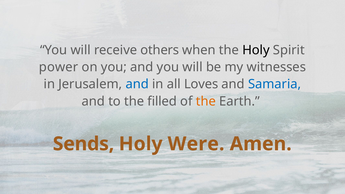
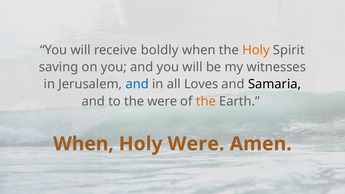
others: others -> boldly (160, 50)
Holy colour: black -> orange (256, 50)
power: power -> saving (59, 67)
Samaria colour: blue -> black (275, 84)
the filled: filled -> were (162, 101)
Sends: Sends -> When (83, 144)
